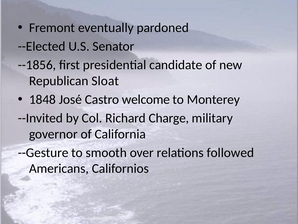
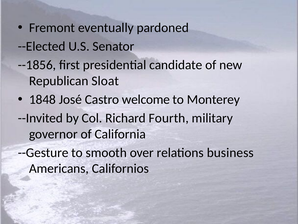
Charge: Charge -> Fourth (169, 118)
followed: followed -> business (230, 152)
